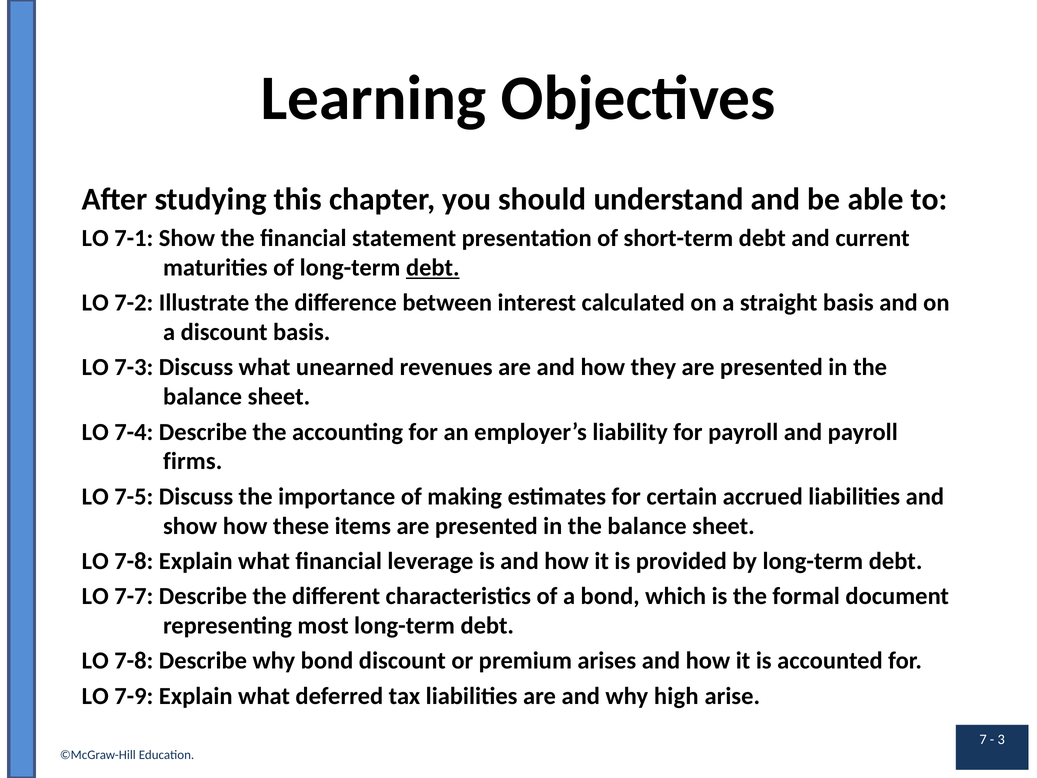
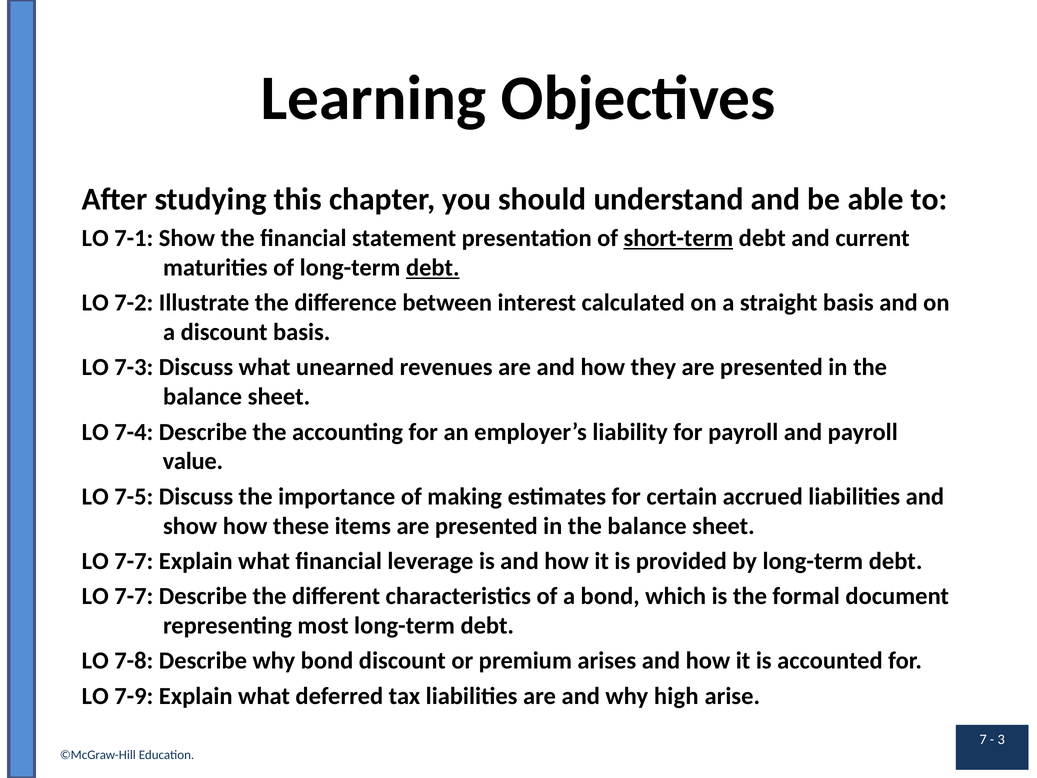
short-term underline: none -> present (678, 238)
firms: firms -> value (193, 461)
7-8: 7-8 -> 7-7 (134, 561)
